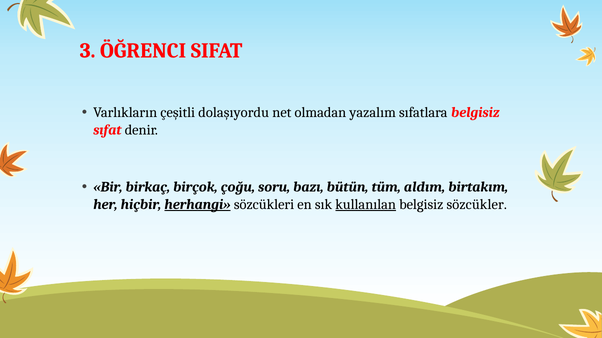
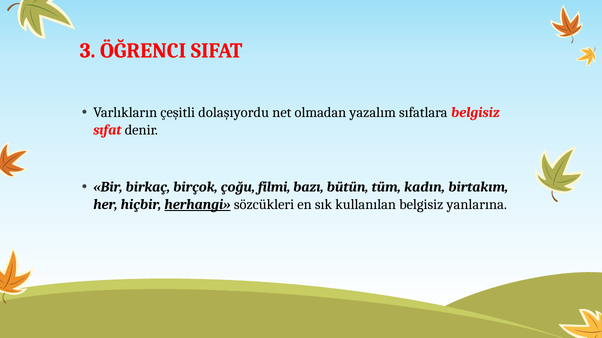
soru: soru -> filmi (274, 187)
aldım: aldım -> kadın (425, 187)
kullanılan underline: present -> none (366, 205)
sözcükler: sözcükler -> yanlarına (477, 205)
